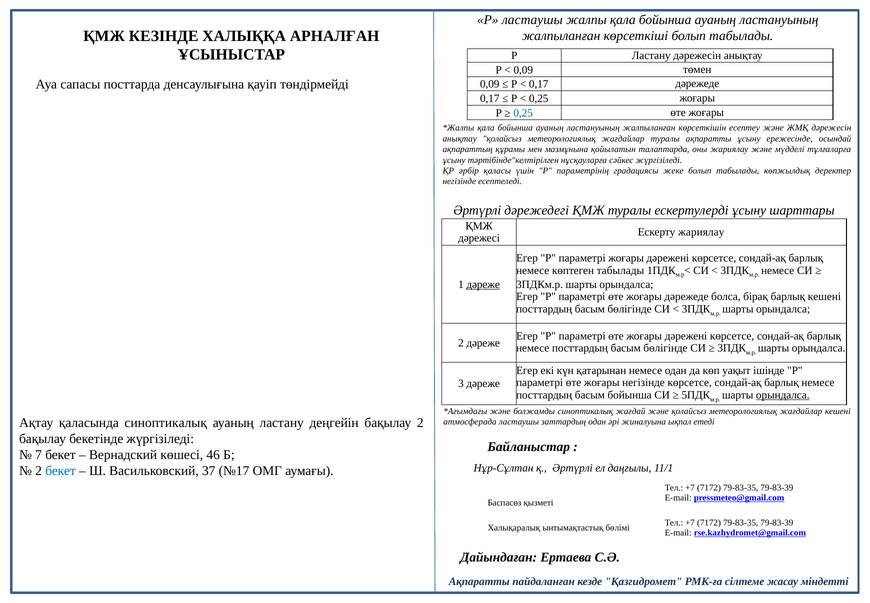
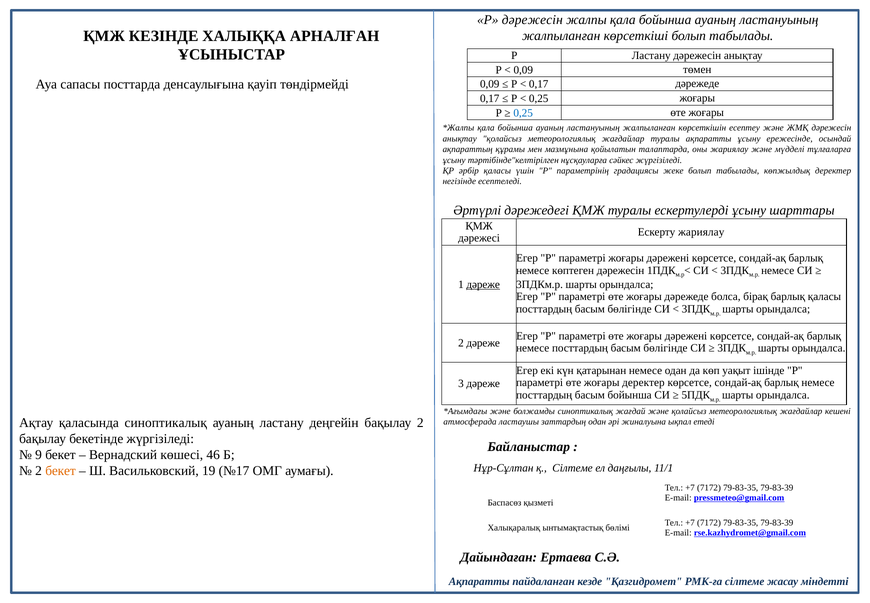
Р ластаушы: ластаушы -> дәрежесін (532, 20)
көптеген табылады: табылады -> дәрежесін (621, 270)
барлық кешені: кешені -> қаласы (824, 296)
жоғары негізінде: негізінде -> деректер (643, 382)
орындалса underline: present -> none (783, 395)
7: 7 -> 9 (39, 454)
қ Әртүрлі: Әртүрлі -> Сілтеме (573, 467)
бекет colour: blue -> orange (61, 470)
37: 37 -> 19 (209, 470)
